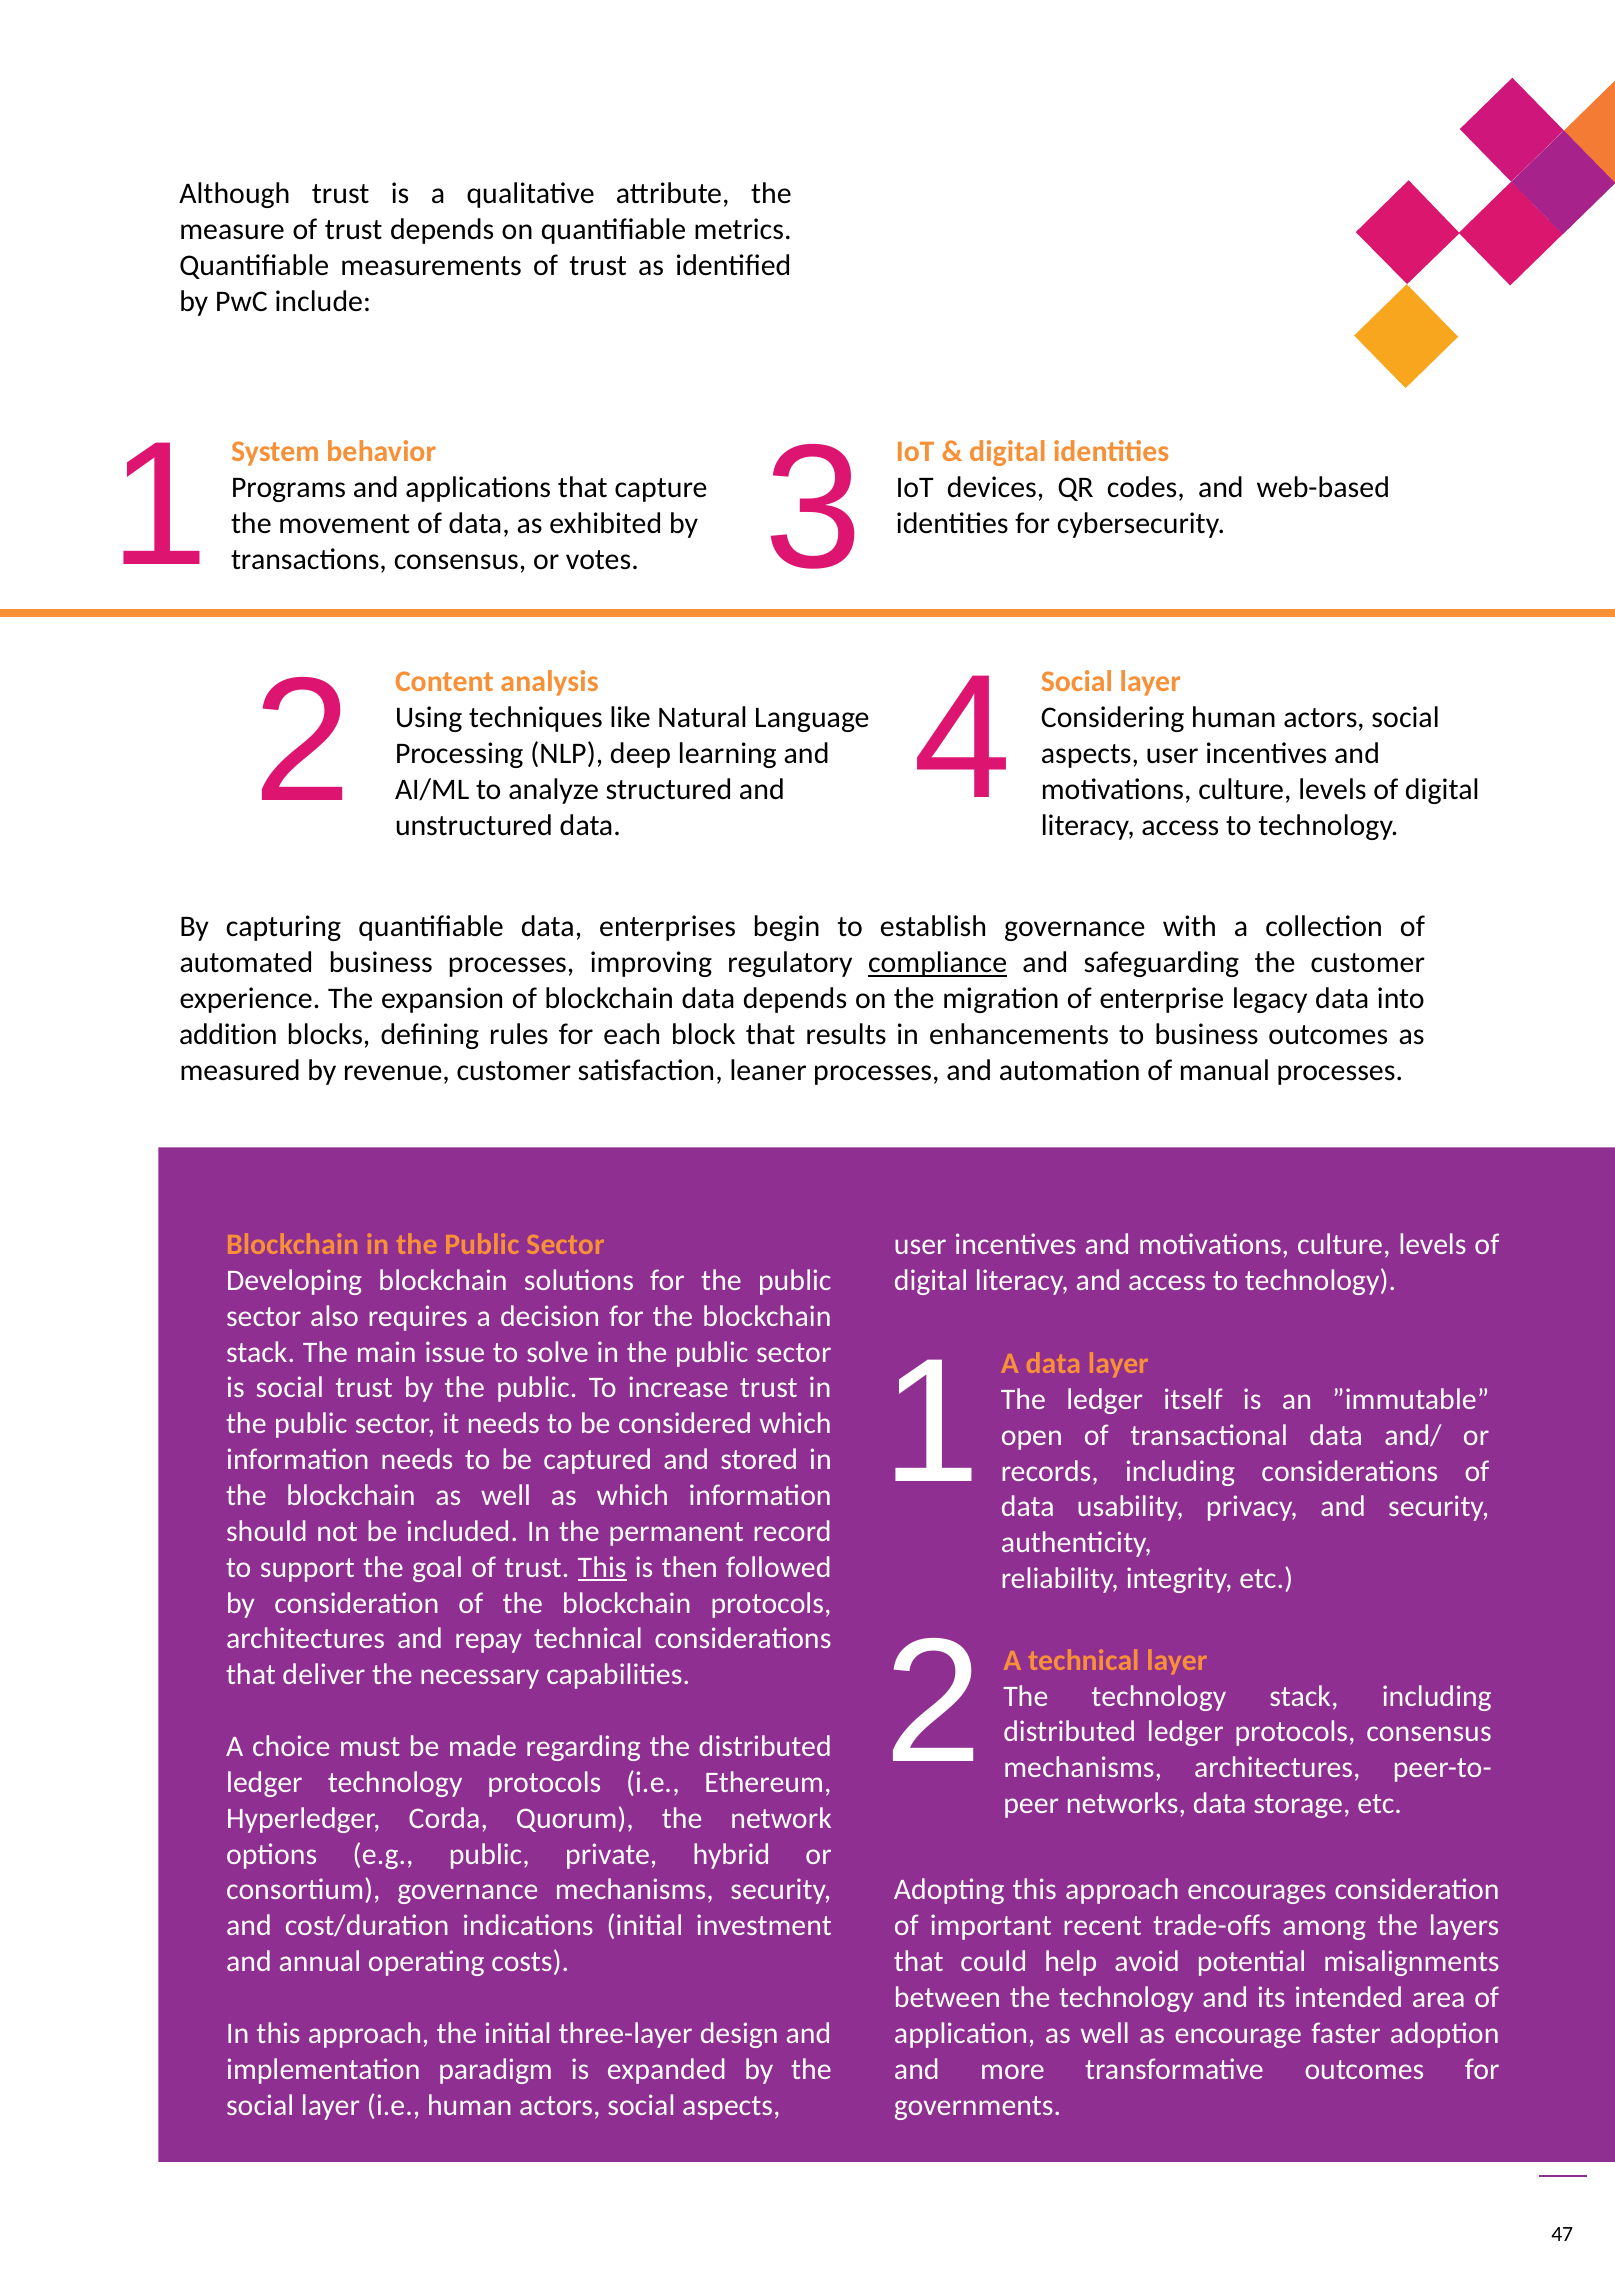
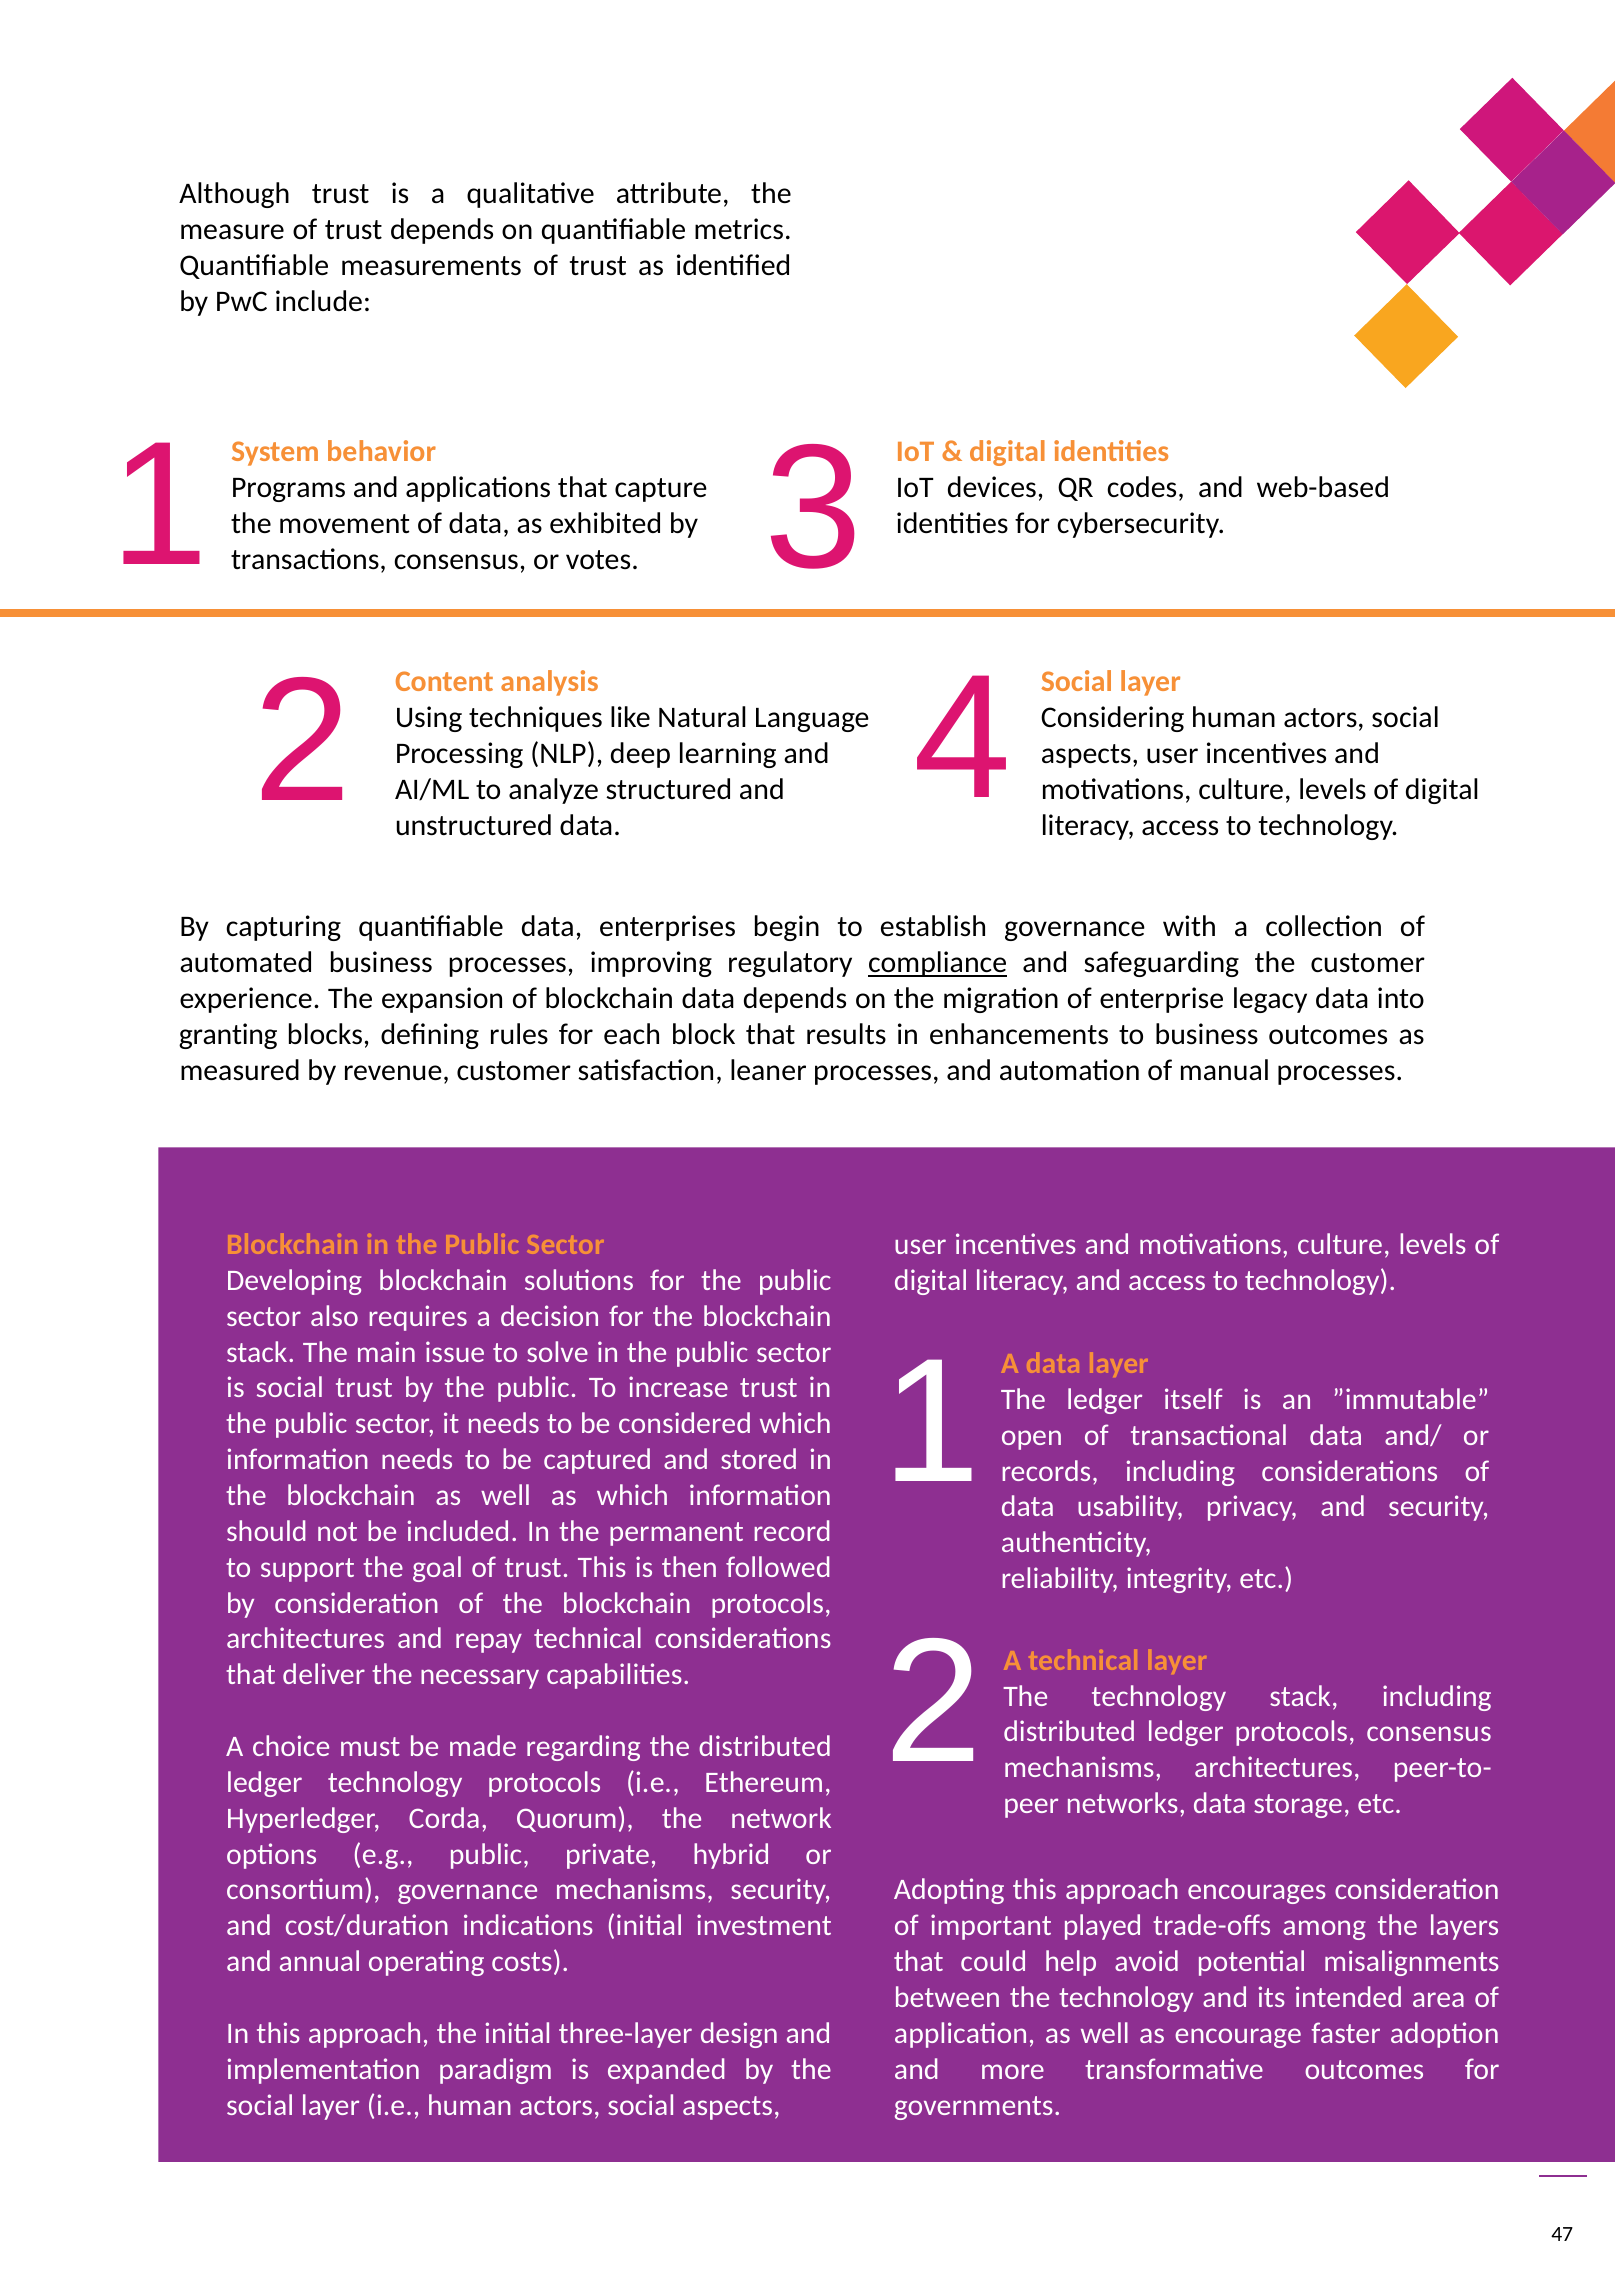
addition: addition -> granting (228, 1034)
This underline: present -> none (602, 1567)
recent: recent -> played (1103, 1925)
